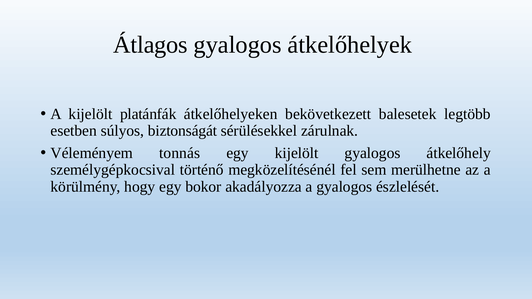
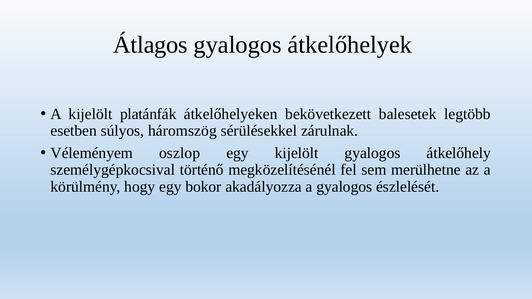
biztonságát: biztonságát -> háromszög (182, 131)
tonnás: tonnás -> oszlop (180, 153)
